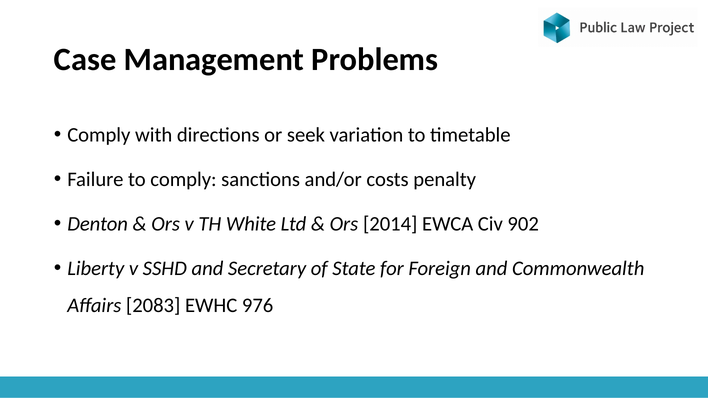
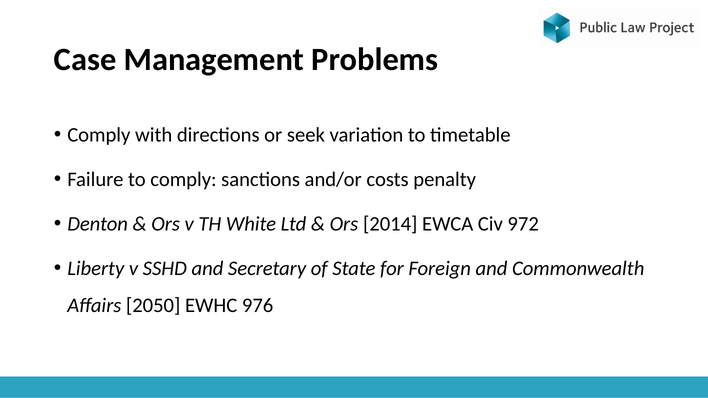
902: 902 -> 972 (523, 224)
2083: 2083 -> 2050 (153, 306)
